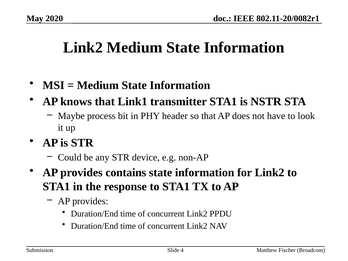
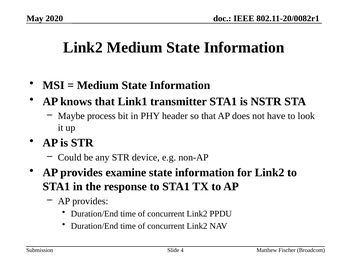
contains: contains -> examine (126, 173)
